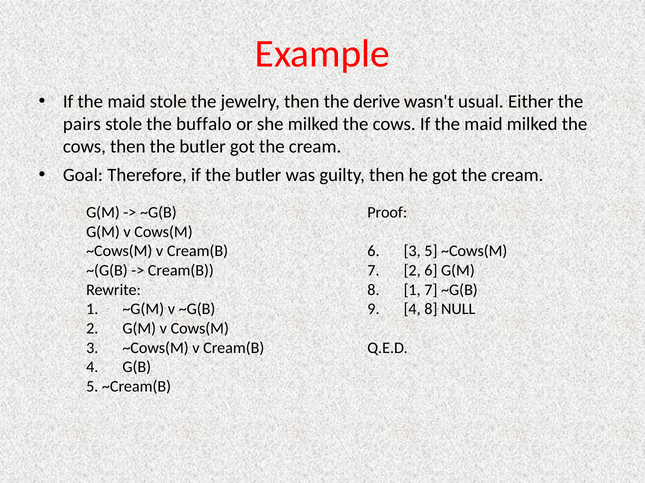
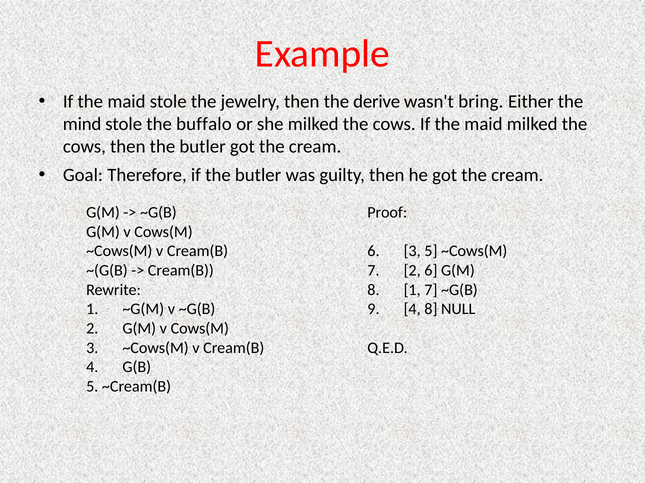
usual: usual -> bring (481, 102)
pairs: pairs -> mind (82, 124)
